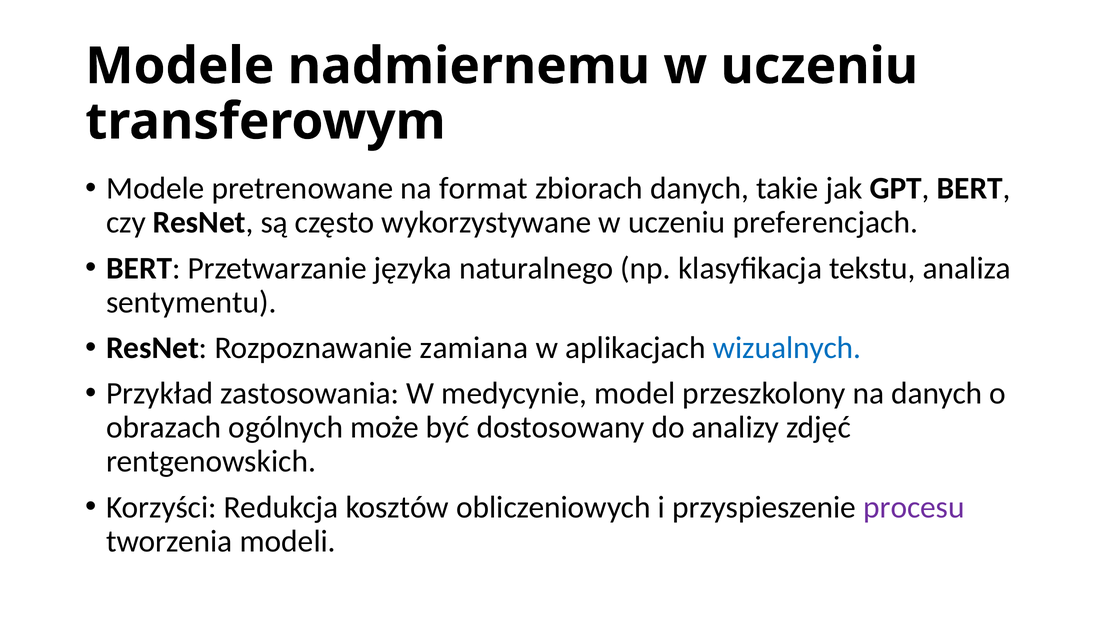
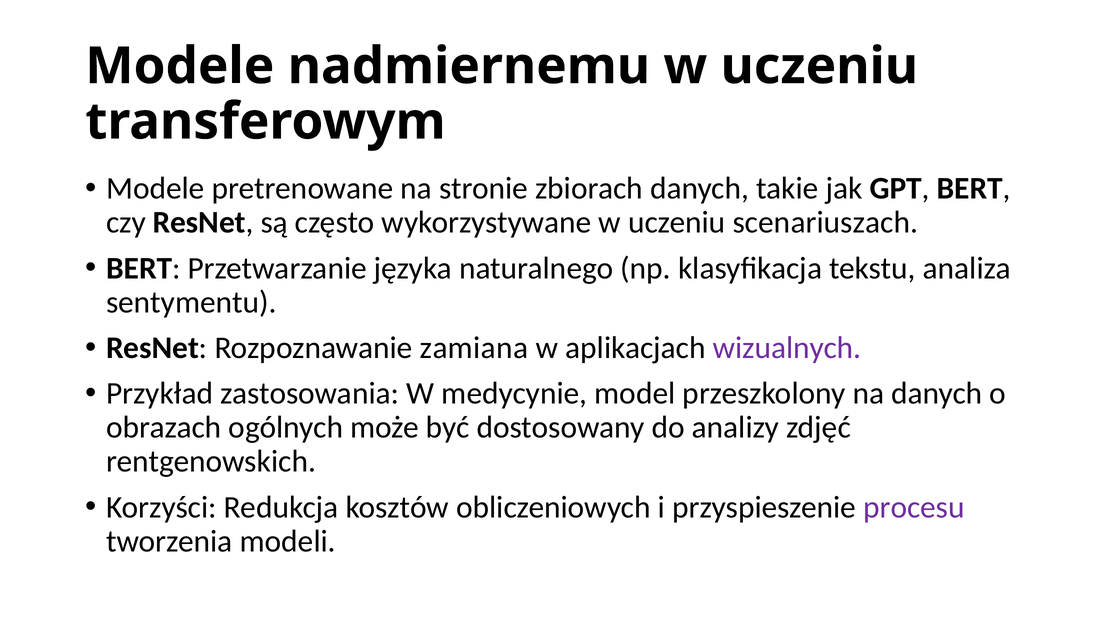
format: format -> stronie (484, 188)
preferencjach: preferencjach -> scenariuszach (825, 222)
wizualnych colour: blue -> purple (787, 348)
